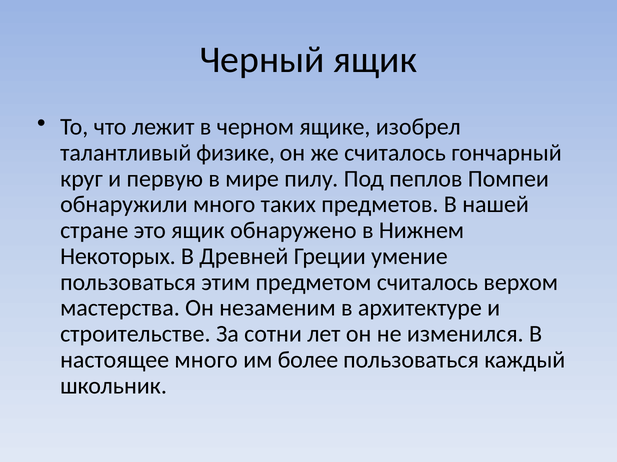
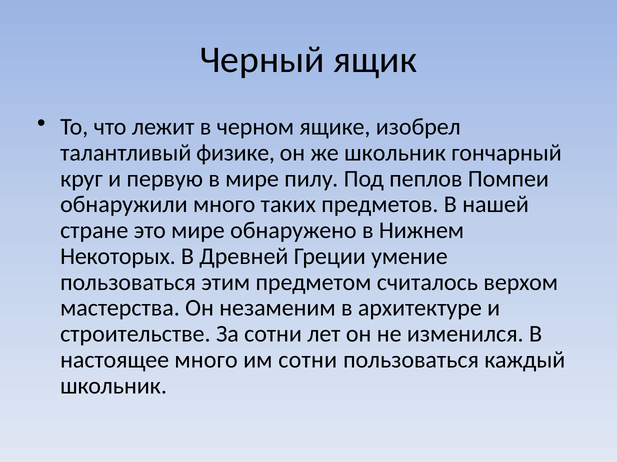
же считалось: считалось -> школьник (395, 153)
это ящик: ящик -> мире (198, 231)
им более: более -> сотни (308, 360)
